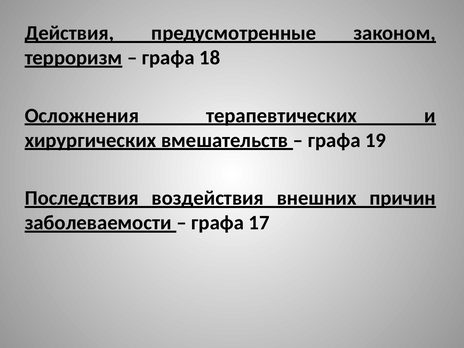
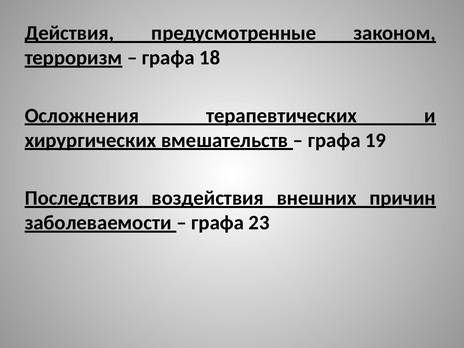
17: 17 -> 23 (259, 223)
